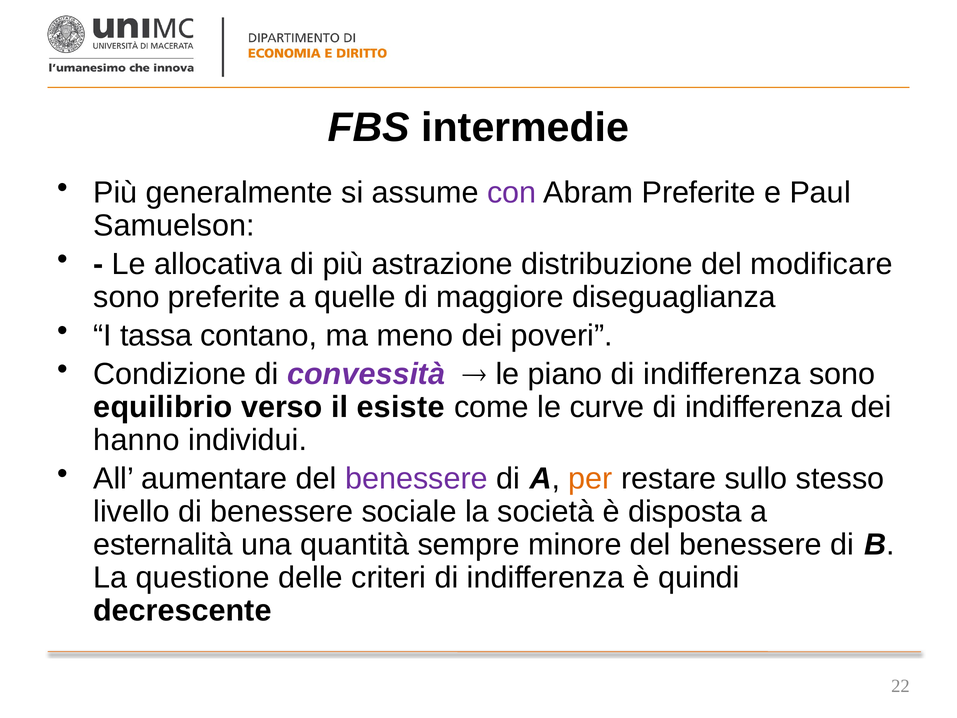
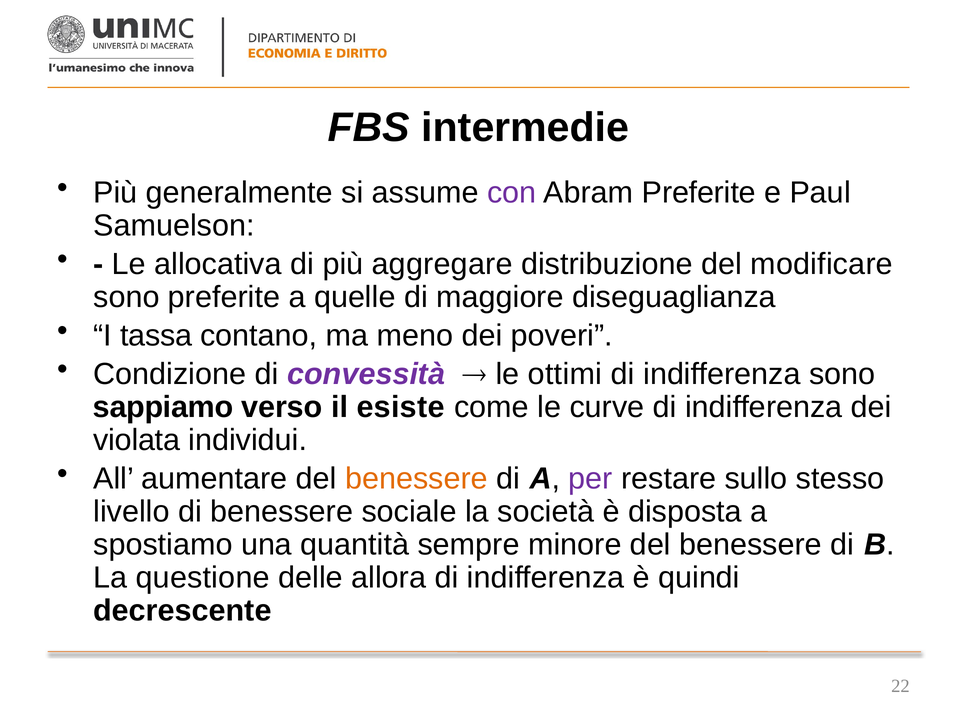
astrazione: astrazione -> aggregare (442, 264)
piano: piano -> ottimi (565, 374)
equilibrio: equilibrio -> sappiamo (163, 407)
hanno: hanno -> violata (137, 440)
benessere colour: purple -> orange (416, 479)
per colour: orange -> purple (591, 479)
esternalità: esternalità -> spostiamo (163, 545)
criteri: criteri -> allora (389, 578)
